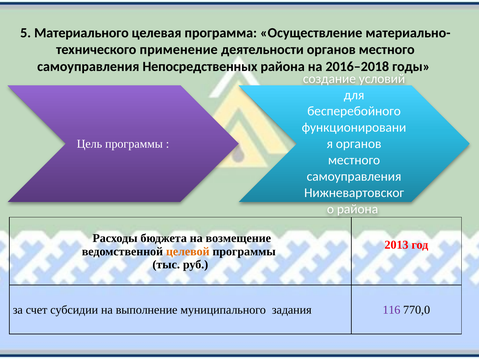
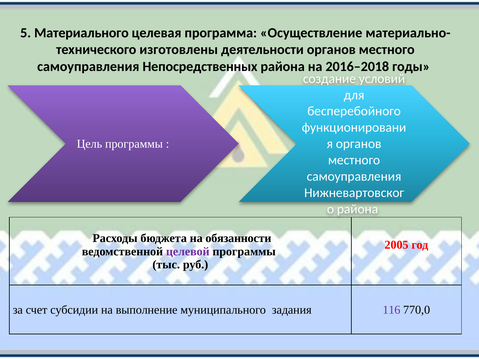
применение: применение -> изготовлены (179, 50)
возмещение: возмещение -> обязанности (238, 238)
2013: 2013 -> 2005 (397, 245)
целевой colour: orange -> purple (188, 252)
